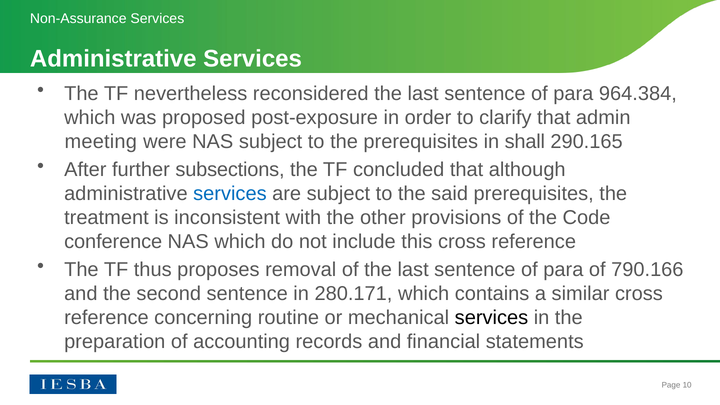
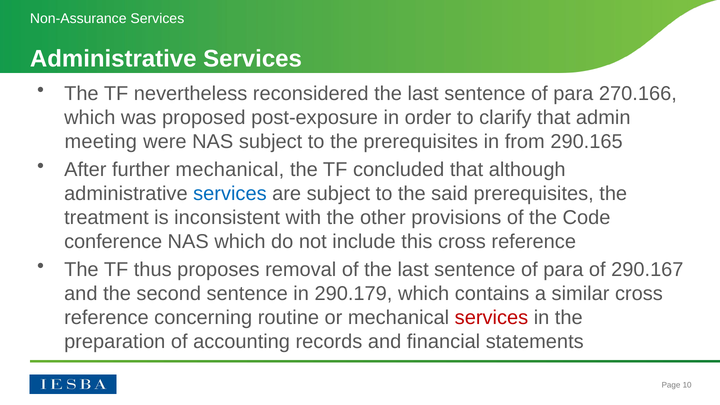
964.384: 964.384 -> 270.166 (638, 94)
shall: shall -> from (525, 142)
further subsections: subsections -> mechanical (230, 170)
790.166: 790.166 -> 290.167 (647, 270)
280.171: 280.171 -> 290.179 (353, 294)
services colour: black -> red (491, 318)
